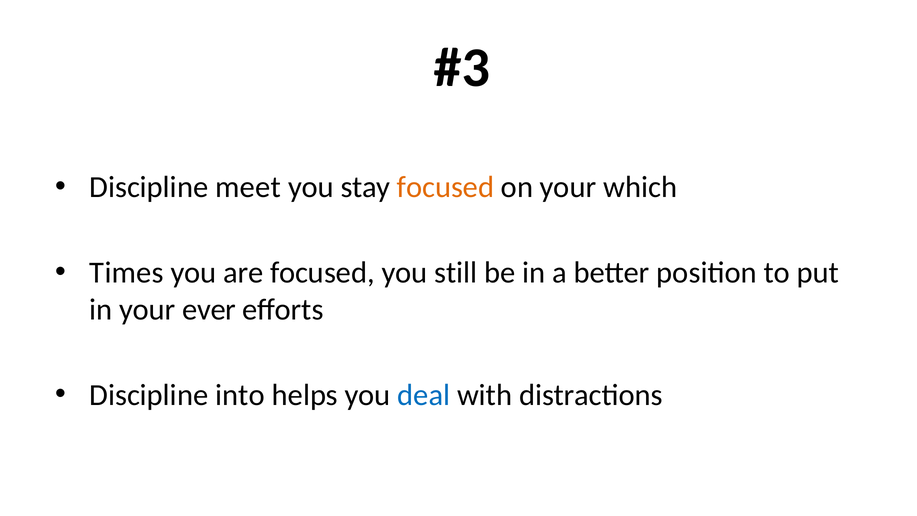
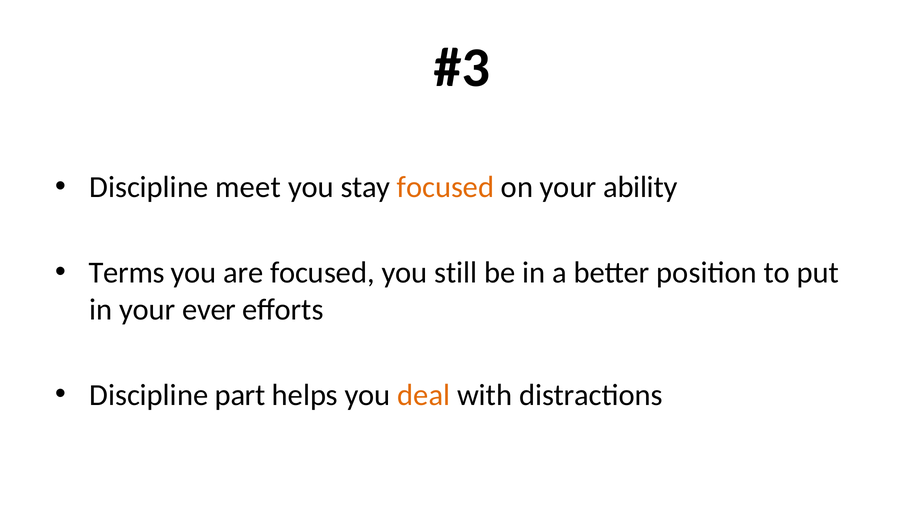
which: which -> ability (640, 187)
Times: Times -> Terms (127, 273)
into: into -> part (240, 395)
deal colour: blue -> orange (424, 395)
